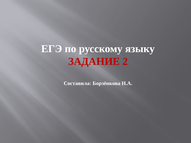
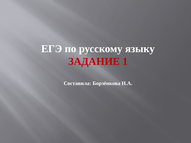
2: 2 -> 1 (125, 62)
